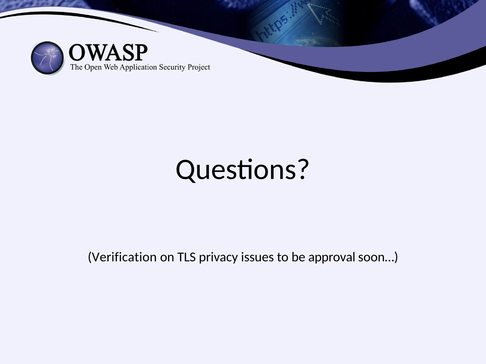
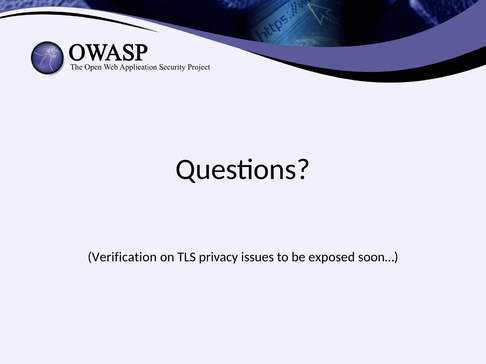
approval: approval -> exposed (332, 257)
